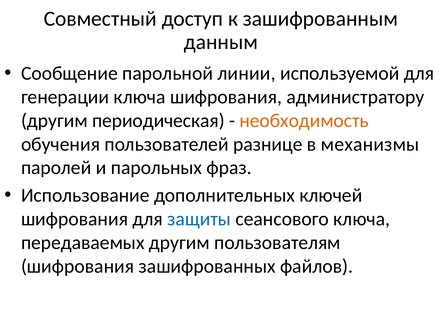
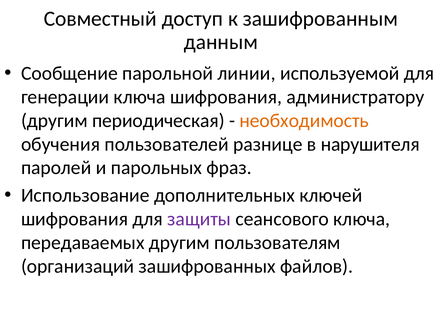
механизмы: механизмы -> нарушителя (370, 144)
защиты colour: blue -> purple (199, 219)
шифрования: шифрования -> организаций (78, 266)
